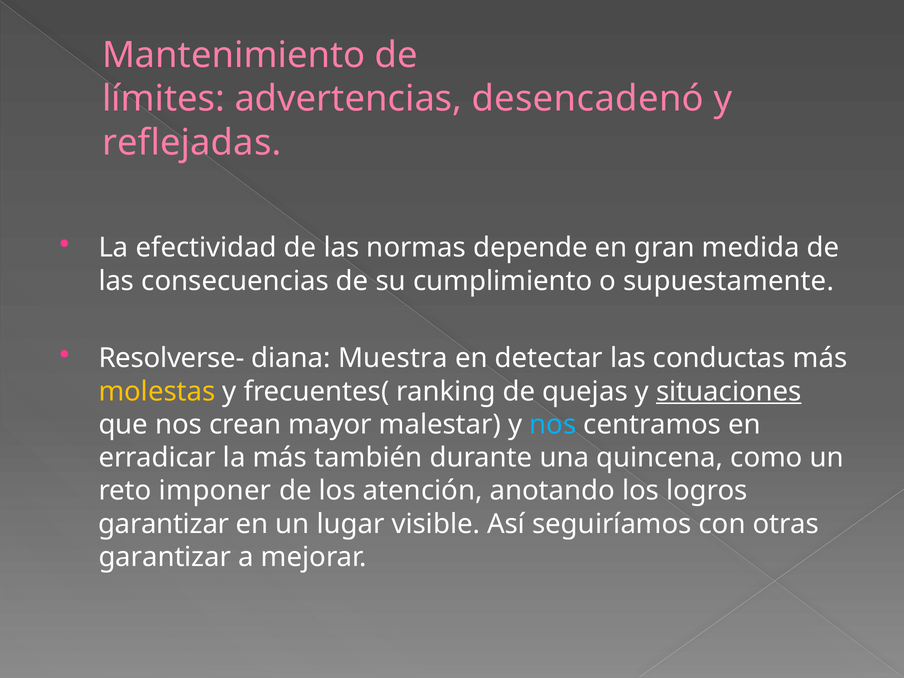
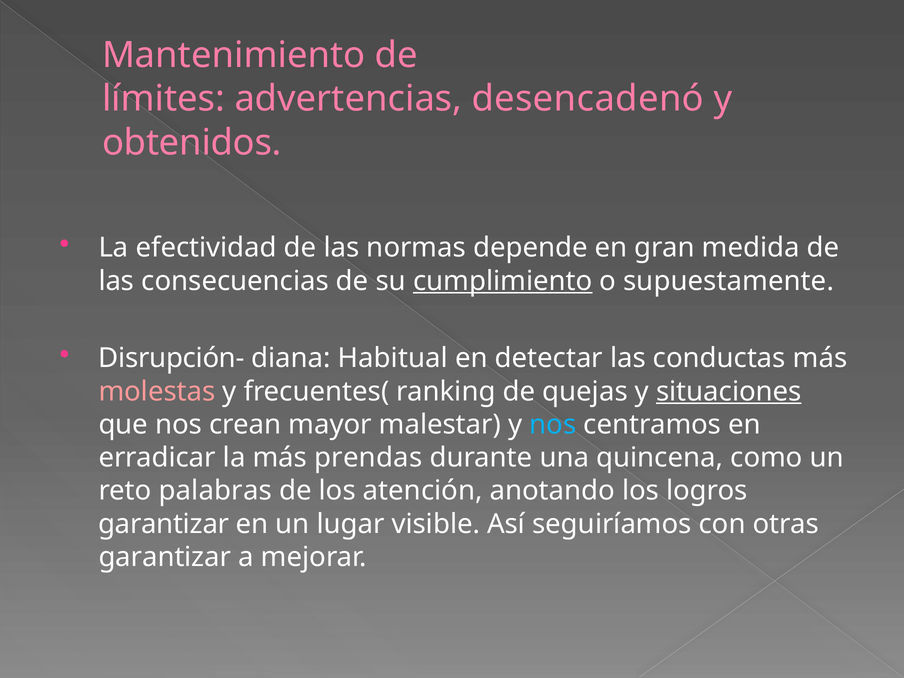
reflejadas: reflejadas -> obtenidos (192, 143)
cumplimiento underline: none -> present (503, 281)
Resolverse-: Resolverse- -> Disrupción- (172, 358)
Muestra: Muestra -> Habitual (393, 358)
molestas colour: yellow -> pink (157, 391)
también: también -> prendas (368, 458)
imponer: imponer -> palabras (215, 491)
